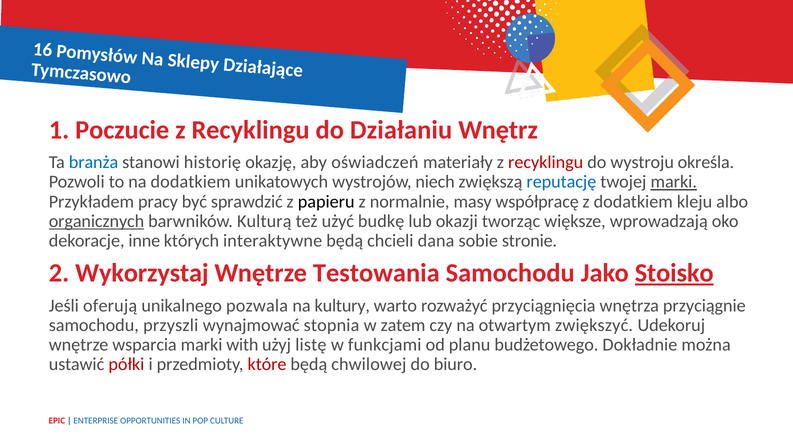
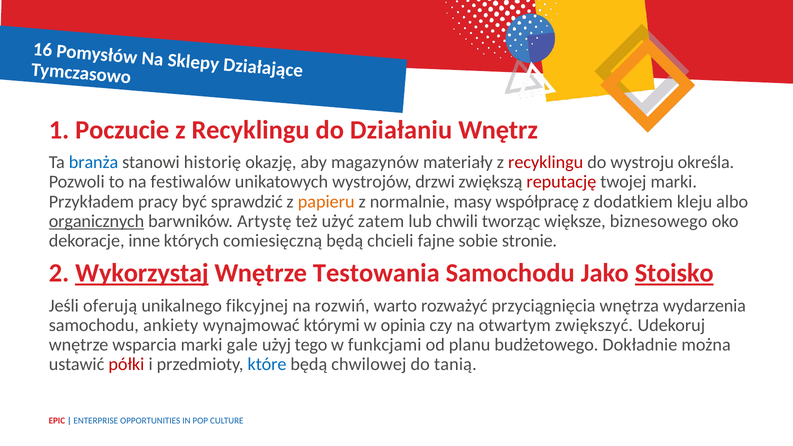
oświadczeń: oświadczeń -> magazynów (375, 162)
na dodatkiem: dodatkiem -> festiwalów (191, 182)
niech: niech -> drzwi (435, 182)
reputację colour: blue -> red (561, 182)
marki underline: present -> none (674, 182)
papieru colour: black -> orange (326, 202)
Kulturą: Kulturą -> Artystę (264, 221)
budkę: budkę -> zatem (381, 221)
okazji: okazji -> chwili (457, 221)
wprowadzają: wprowadzają -> biznesowego (659, 221)
interaktywne: interaktywne -> comiesięczną (273, 241)
dana: dana -> fajne (436, 241)
Wykorzystaj underline: none -> present (142, 273)
pozwala: pozwala -> fikcyjnej (257, 306)
kultury: kultury -> rozwiń (342, 306)
przyciągnie: przyciągnie -> wydarzenia (704, 306)
przyszli: przyszli -> ankiety (171, 325)
stopnia: stopnia -> którymi (332, 325)
zatem: zatem -> opinia (403, 325)
with: with -> gale (242, 345)
listę: listę -> tego (311, 345)
które colour: red -> blue (267, 364)
biuro: biuro -> tanią (455, 364)
